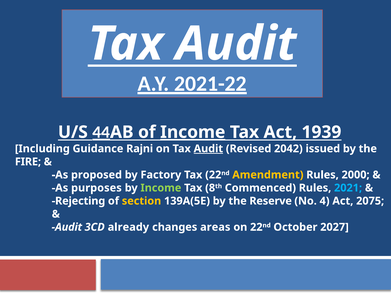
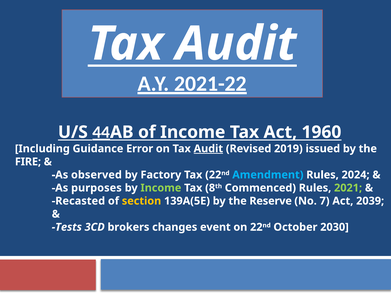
Income underline: present -> none (193, 132)
1939: 1939 -> 1960 (321, 132)
Rajni: Rajni -> Error (140, 148)
2042: 2042 -> 2019 (288, 148)
proposed: proposed -> observed (96, 174)
Amendment colour: yellow -> light blue (268, 174)
2000: 2000 -> 2024 (356, 174)
2021 colour: light blue -> light green (348, 187)
Rejecting: Rejecting -> Recasted (78, 200)
4: 4 -> 7 (325, 200)
2075: 2075 -> 2039 (370, 200)
Audit: Audit -> Tests (67, 227)
already: already -> brokers (128, 227)
areas: areas -> event (215, 227)
2027: 2027 -> 2030 (334, 227)
